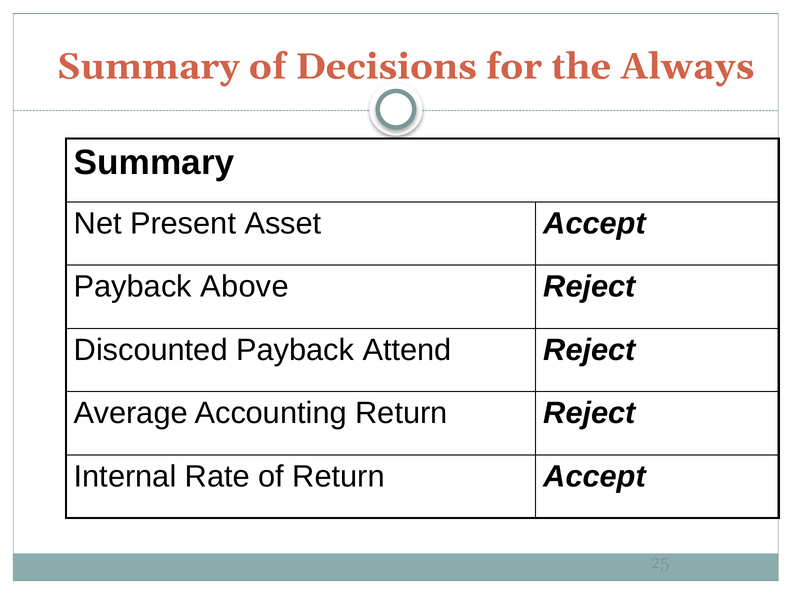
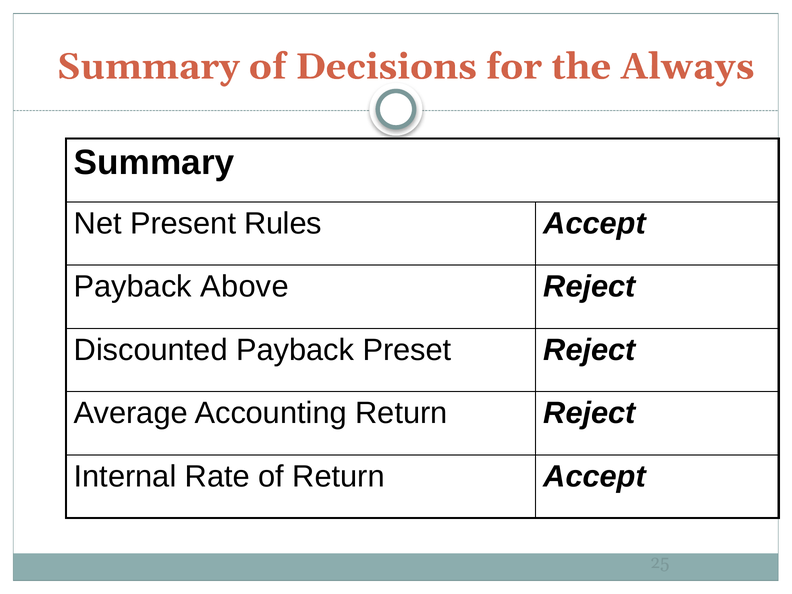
Asset: Asset -> Rules (283, 223)
Attend: Attend -> Preset (407, 350)
